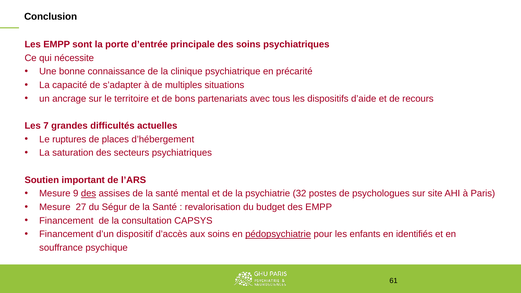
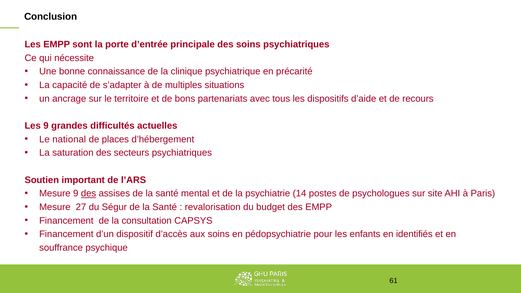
Les 7: 7 -> 9 (46, 126)
ruptures: ruptures -> national (69, 139)
32: 32 -> 14 (300, 194)
pédopsychiatrie underline: present -> none (278, 234)
